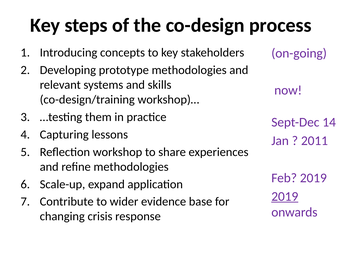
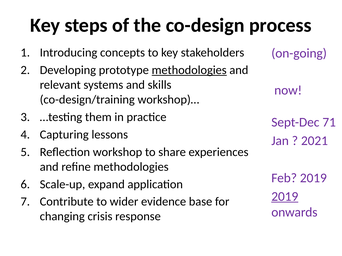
methodologies underline: none -> present (189, 70)
14: 14 -> 71 (329, 122)
2011: 2011 -> 2021 (314, 141)
